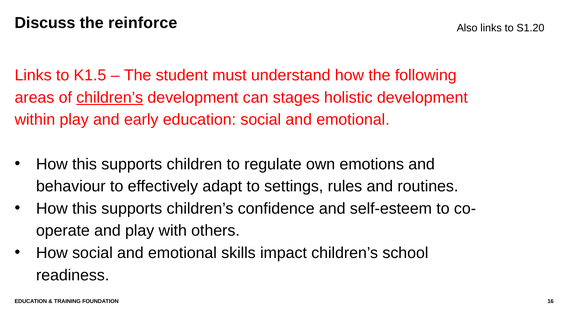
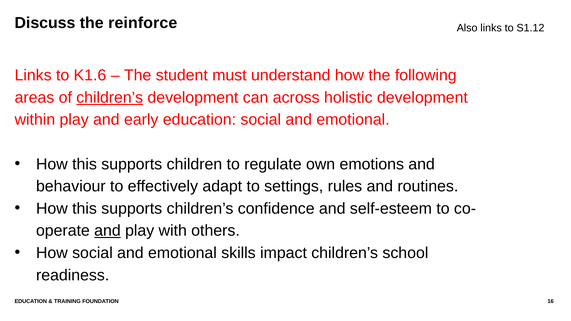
S1.20: S1.20 -> S1.12 (530, 28)
K1.5: K1.5 -> K1.6 (90, 75)
stages: stages -> across (296, 98)
and underline: none -> present (107, 231)
